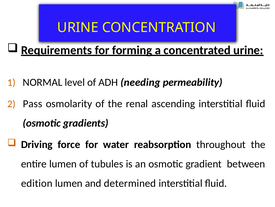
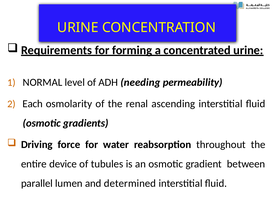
Pass: Pass -> Each (33, 103)
entire lumen: lumen -> device (63, 163)
edition: edition -> parallel (37, 183)
